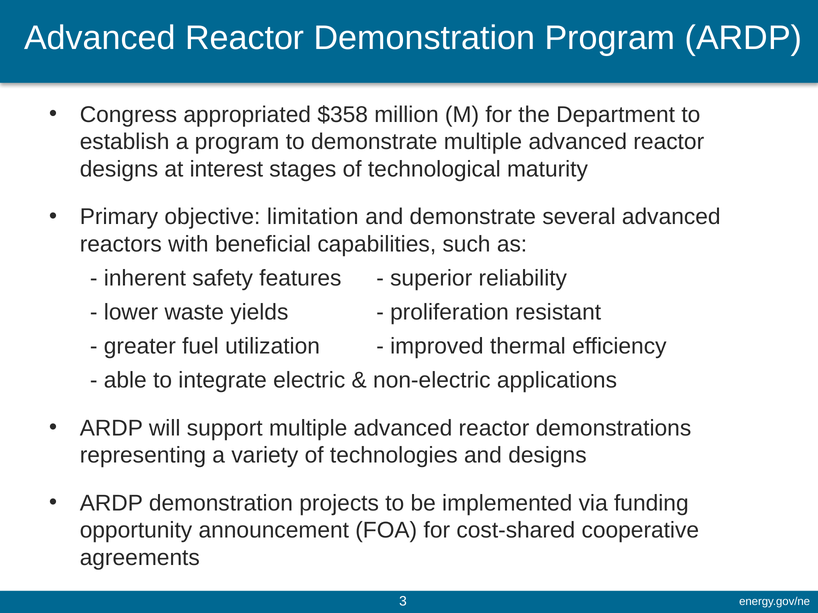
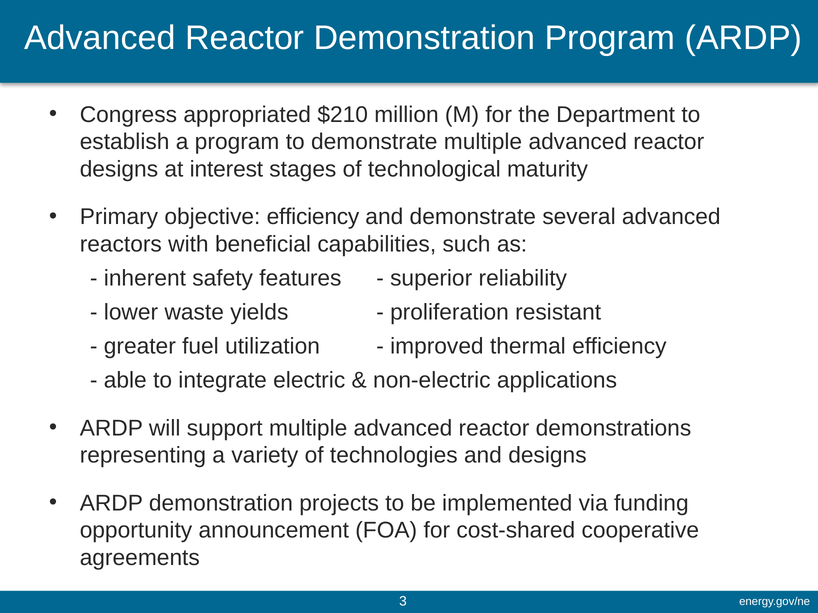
$358: $358 -> $210 (343, 115)
objective limitation: limitation -> efficiency (313, 217)
